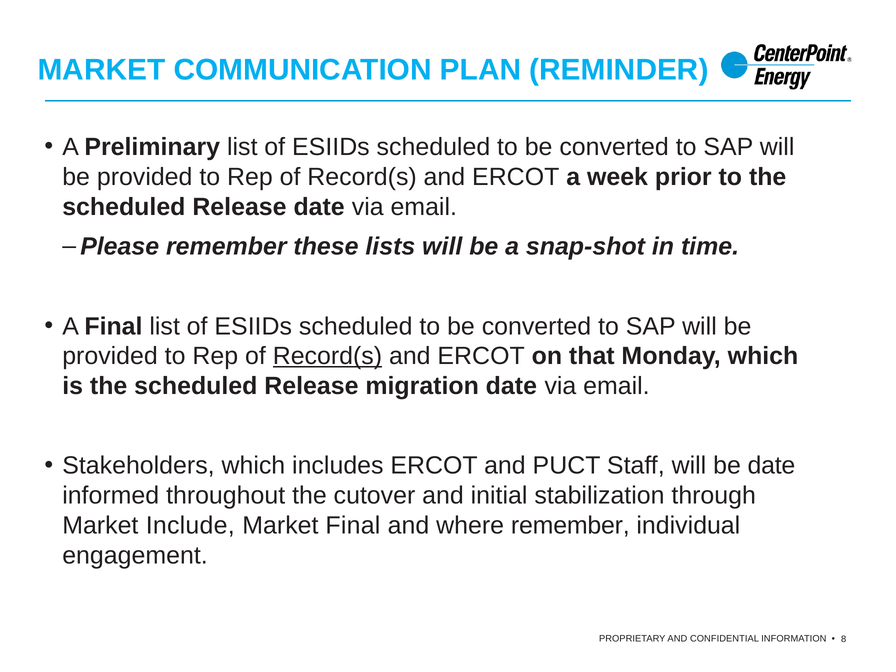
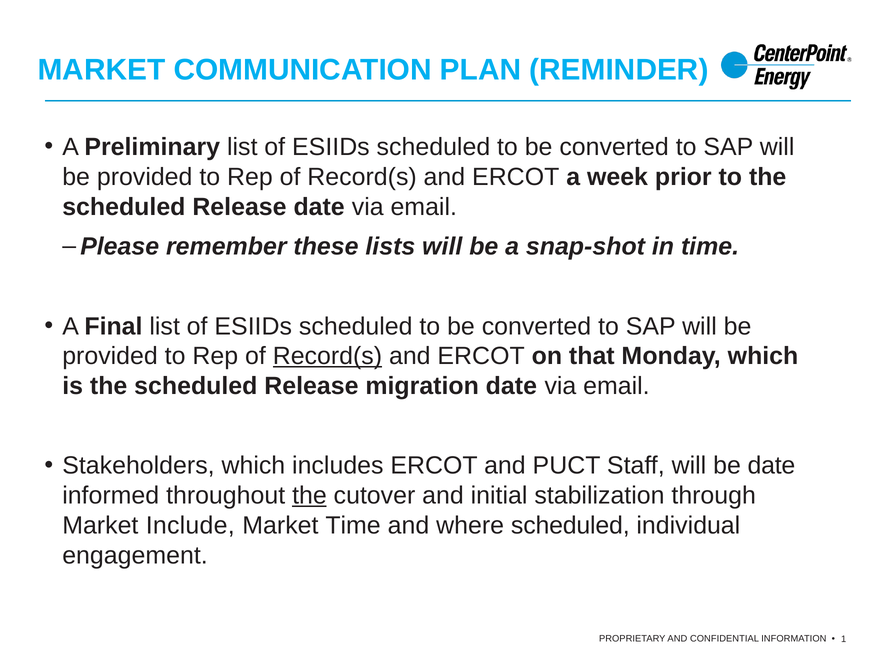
the underline: none -> present (309, 496)
Market Final: Final -> Time (353, 526)
where remember: remember -> scheduled (570, 526)
8: 8 -> 1 (844, 639)
